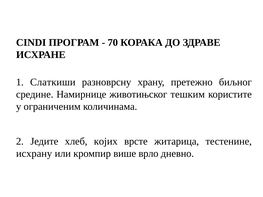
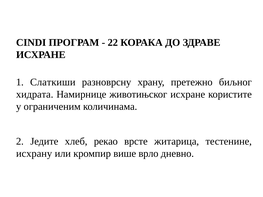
70: 70 -> 22 (113, 43)
средине: средине -> хидрата (35, 94)
животињског тешким: тешким -> исхране (188, 94)
којих: којих -> рекао (106, 142)
